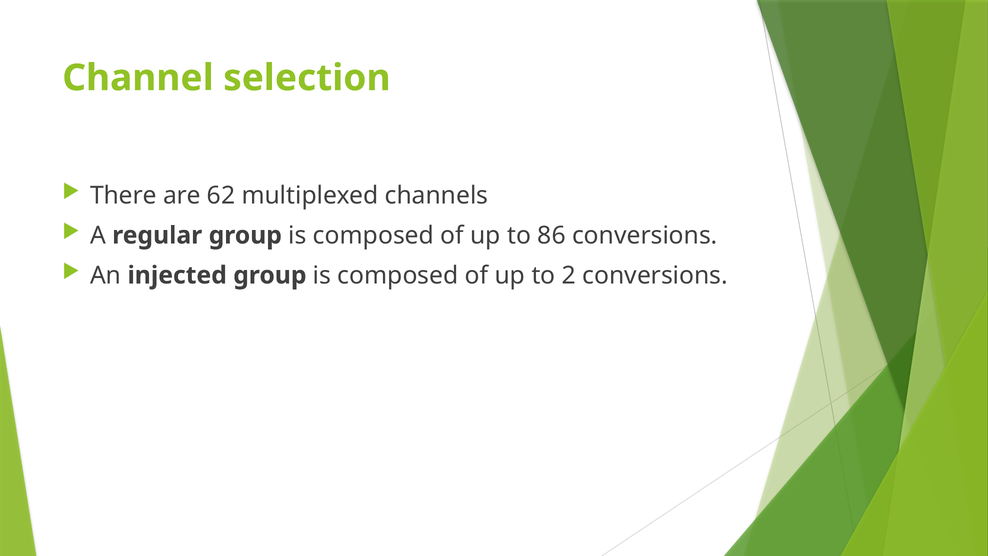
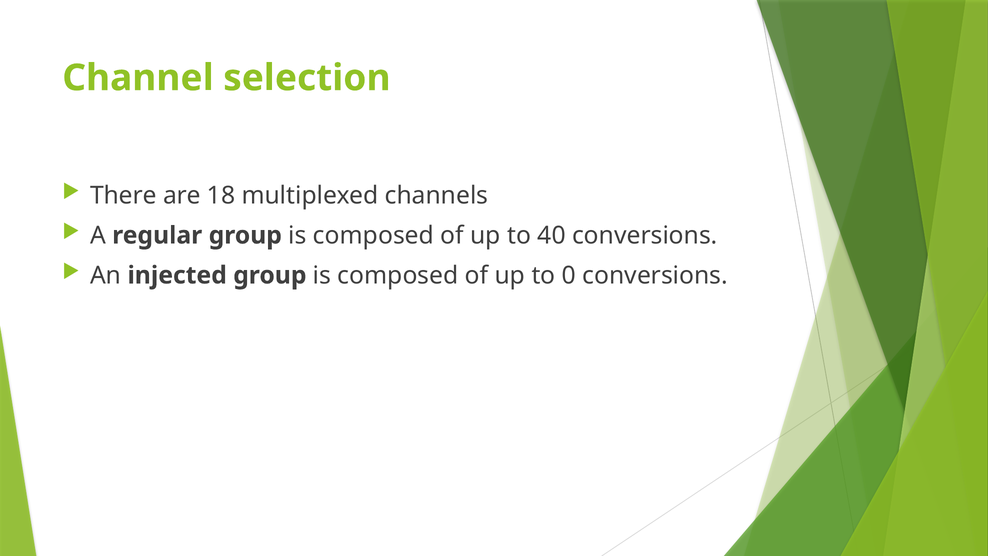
62: 62 -> 18 (221, 195)
86: 86 -> 40 (552, 235)
2: 2 -> 0 (569, 275)
